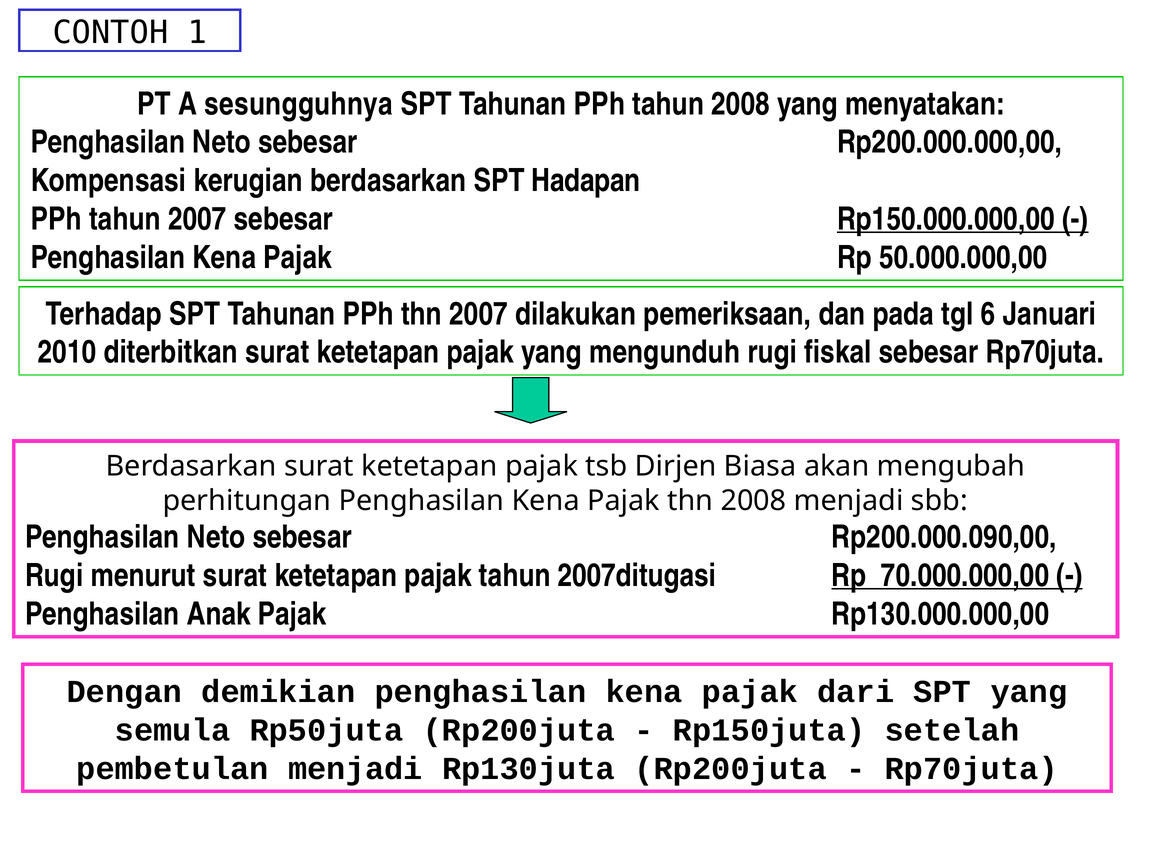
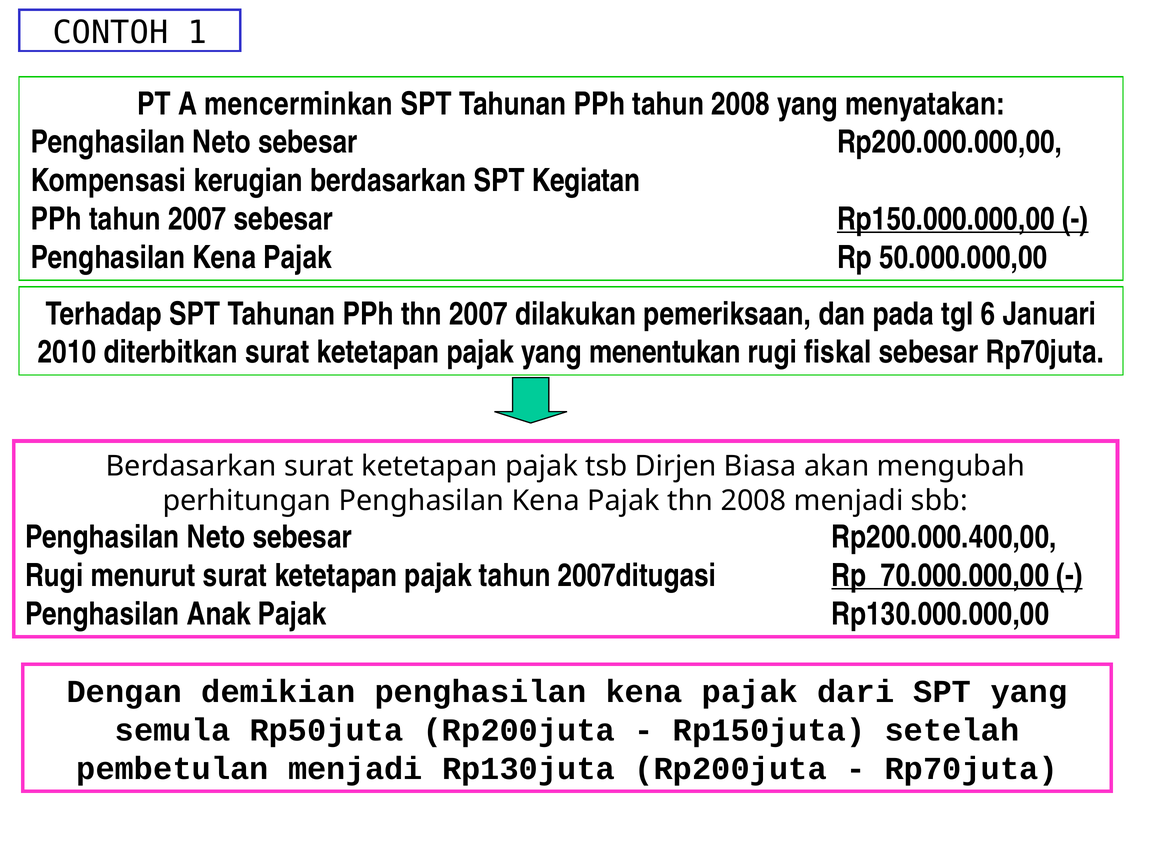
sesungguhnya: sesungguhnya -> mencerminkan (299, 104)
Hadapan: Hadapan -> Kegiatan (586, 181)
mengunduh: mengunduh -> menentukan (665, 352)
Rp200.000.090,00: Rp200.000.090,00 -> Rp200.000.400,00 (944, 537)
